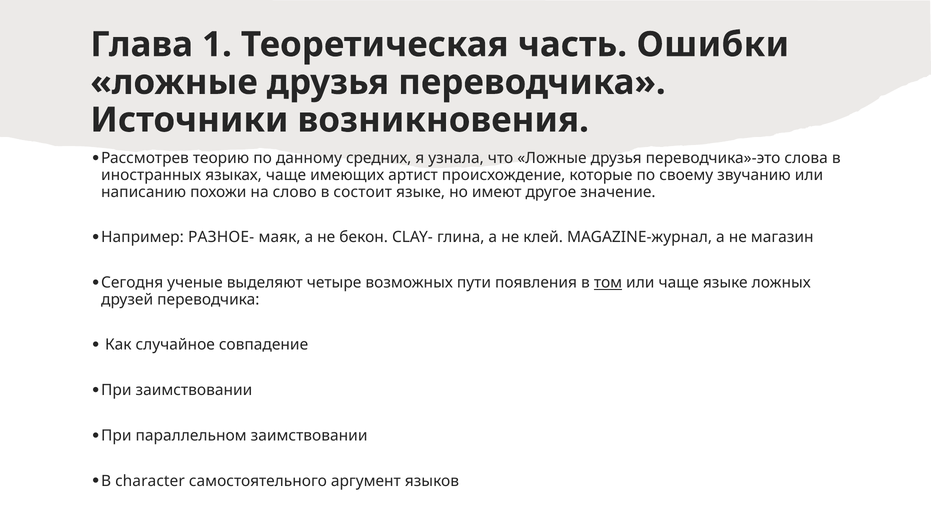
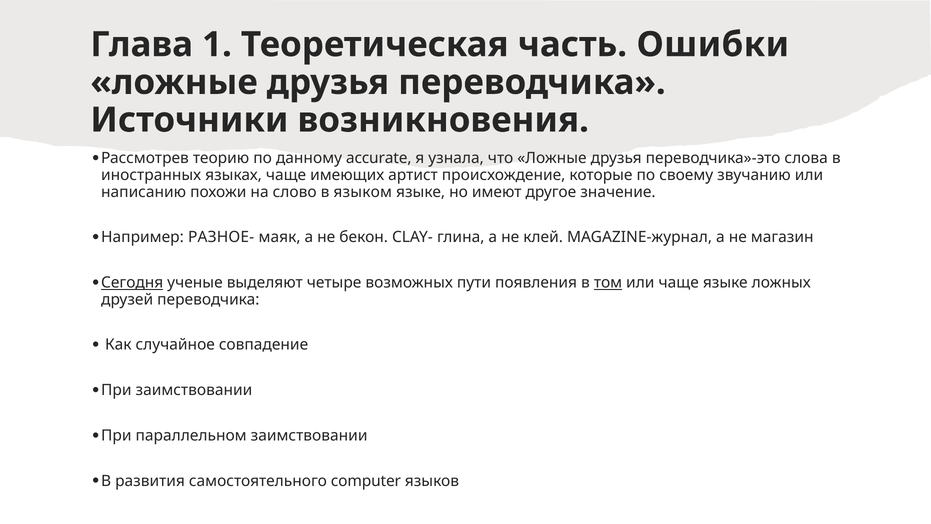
средних: средних -> accurate (379, 158)
состоит: состоит -> языком (363, 192)
Сегодня underline: none -> present (132, 283)
character: character -> развития (150, 481)
аргумент: аргумент -> computer (366, 481)
